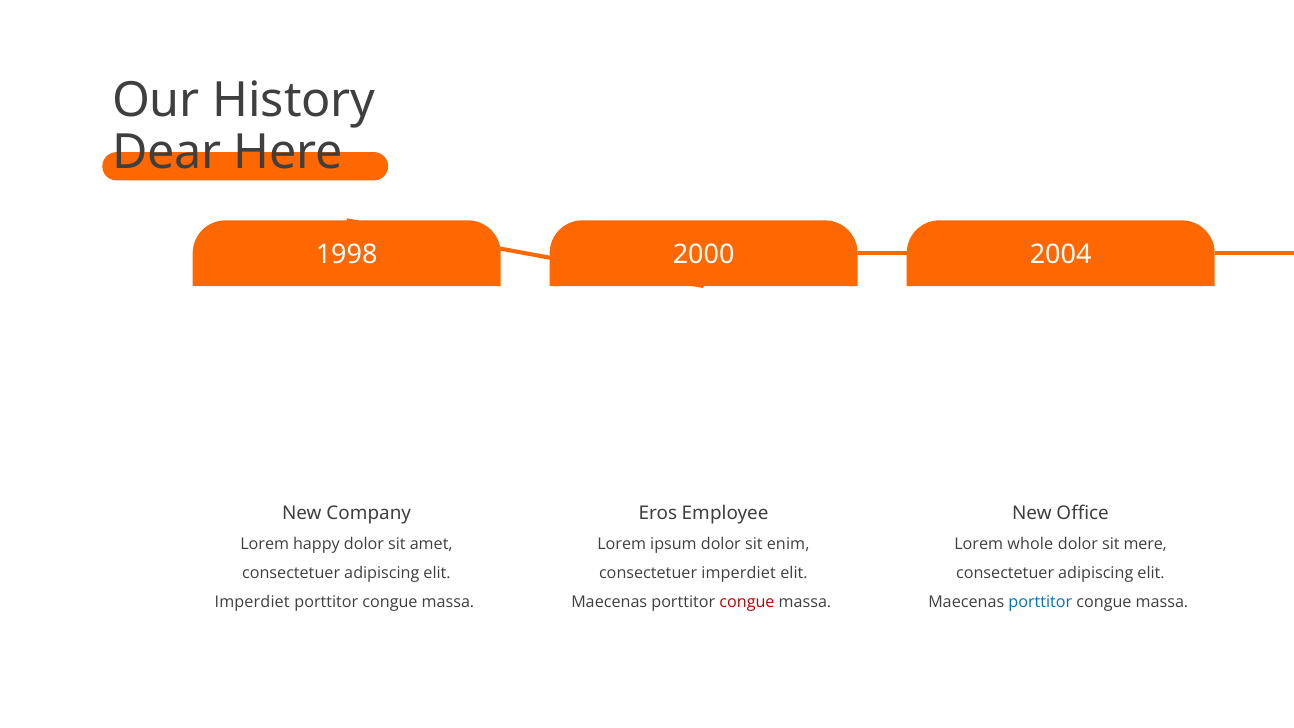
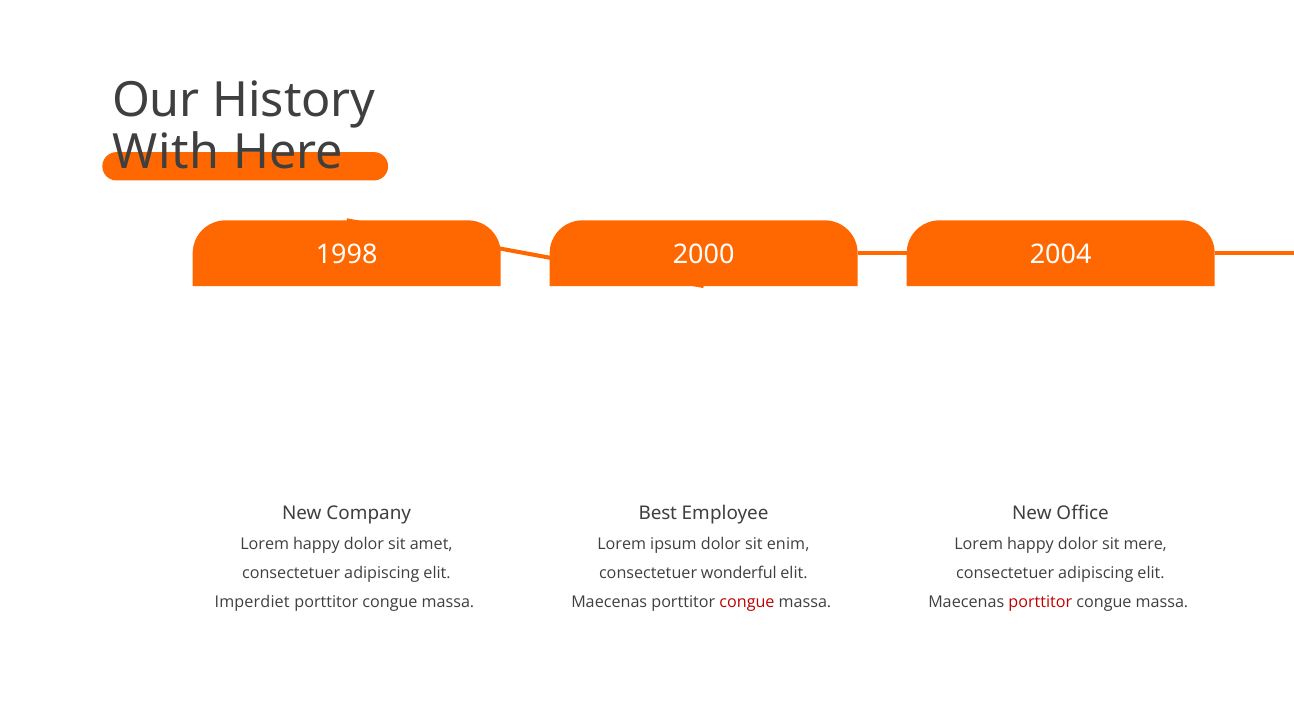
Dear: Dear -> With (166, 153)
Eros: Eros -> Best (658, 513)
whole: whole -> happy (1030, 544)
consectetuer imperdiet: imperdiet -> wonderful (739, 573)
porttitor colour: blue -> red (1040, 603)
